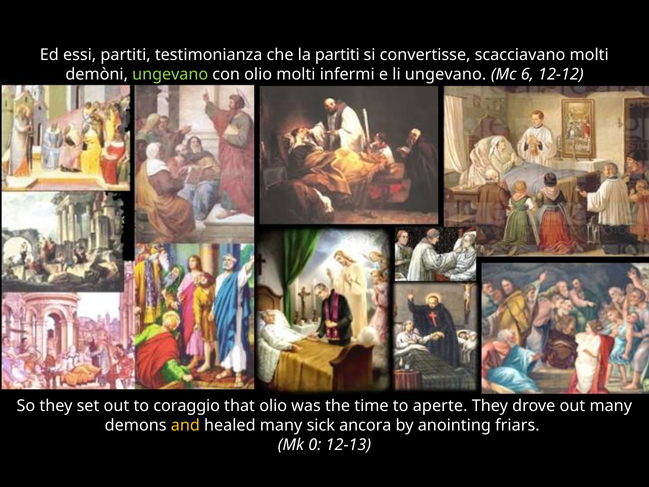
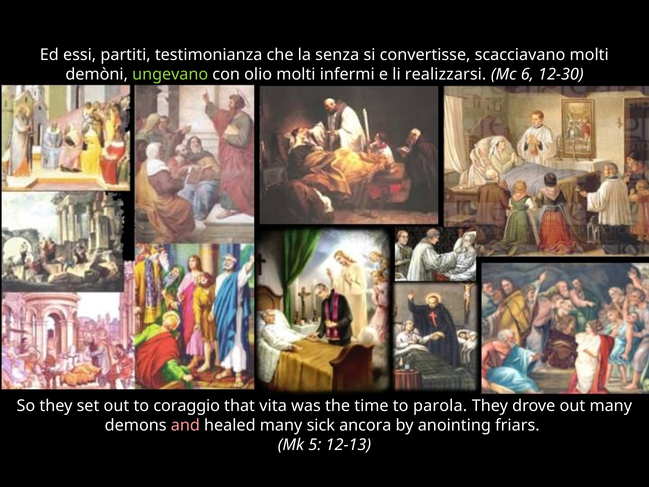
la partiti: partiti -> senza (337, 55)
li ungevano: ungevano -> realizzarsi (446, 74)
12-12: 12-12 -> 12-30 (561, 74)
that olio: olio -> vita (273, 406)
aperte: aperte -> parola (440, 406)
and colour: yellow -> pink (185, 425)
0: 0 -> 5 (315, 445)
